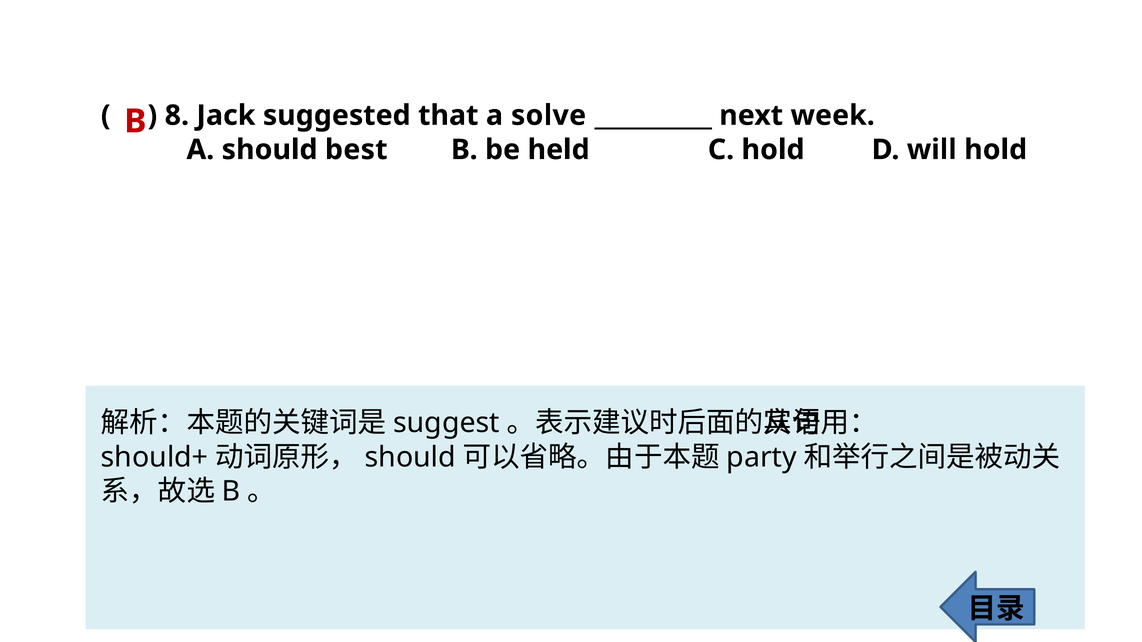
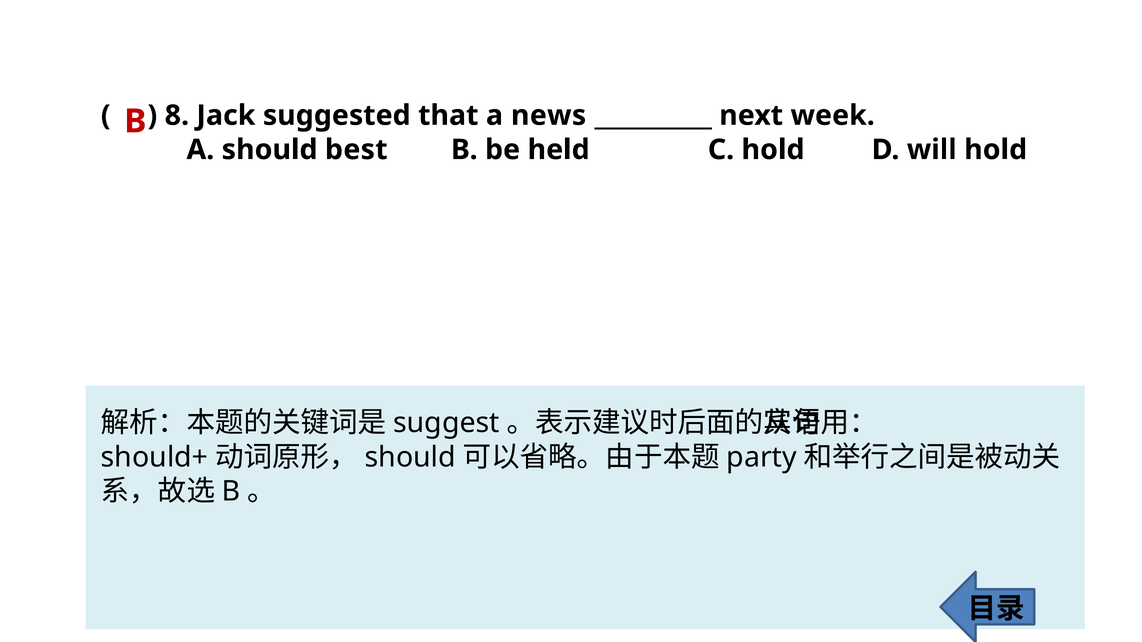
solve: solve -> news (549, 116)
